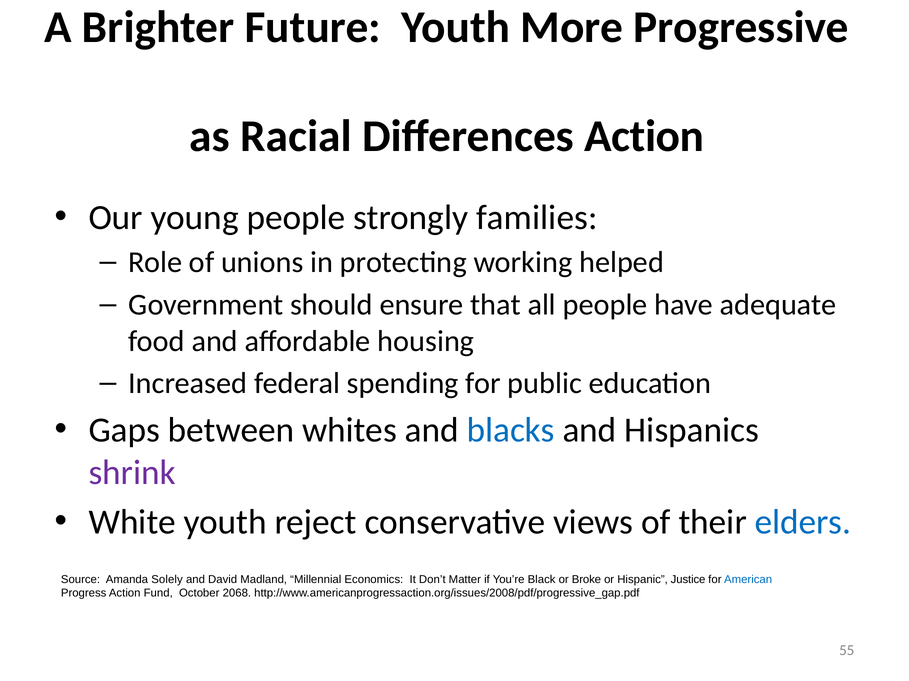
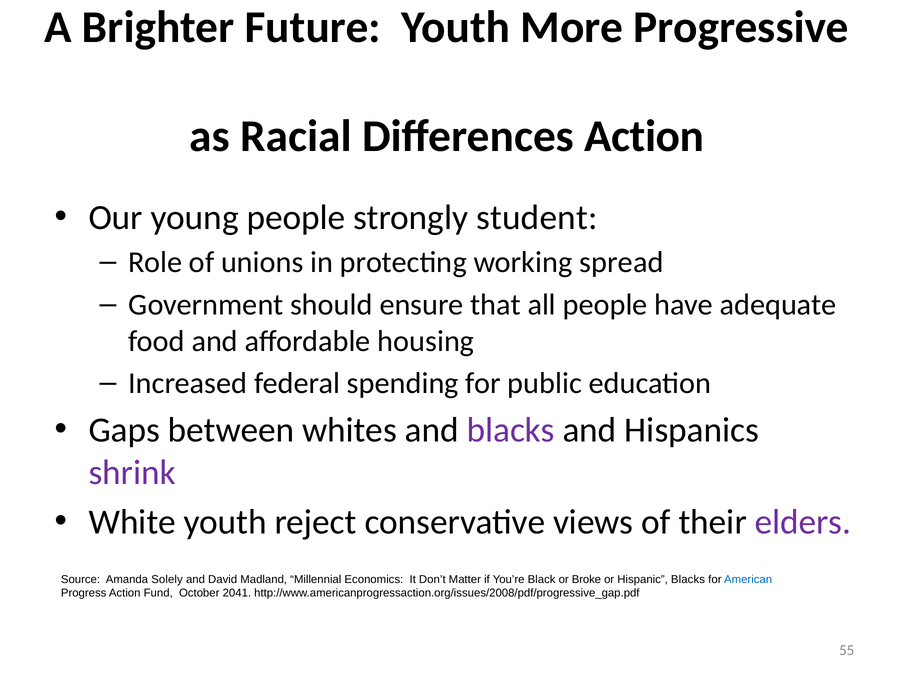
families: families -> student (537, 218)
helped: helped -> spread (621, 263)
blacks colour: blue -> purple (511, 431)
elders colour: blue -> purple (803, 523)
Hispanic Justice: Justice -> Blacks (688, 580)
2068: 2068 -> 2041 (237, 594)
